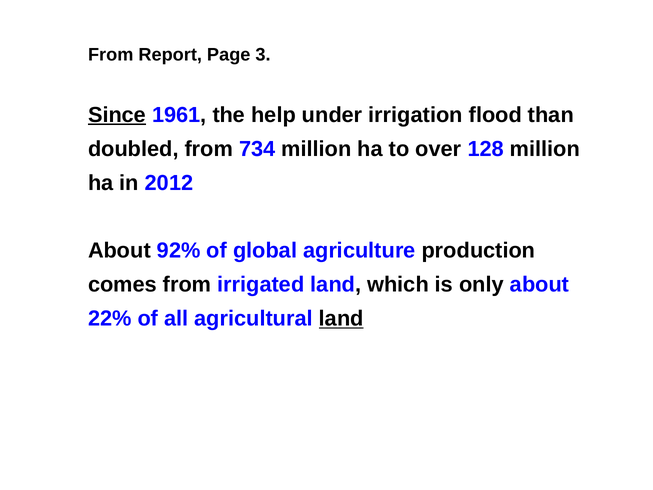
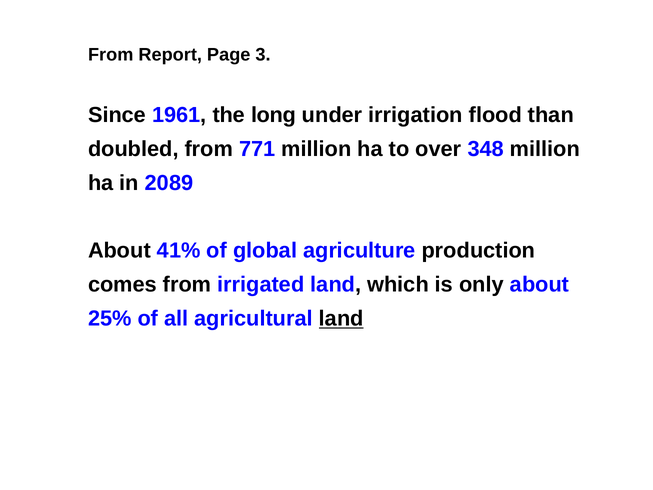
Since underline: present -> none (117, 115)
help: help -> long (274, 115)
734: 734 -> 771 (257, 149)
128: 128 -> 348 (486, 149)
2012: 2012 -> 2089 (169, 183)
92%: 92% -> 41% (179, 251)
22%: 22% -> 25% (110, 318)
